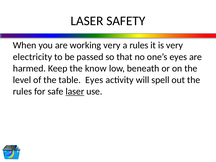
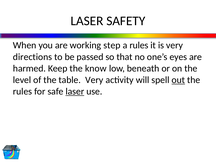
working very: very -> step (112, 45)
electricity: electricity -> directions (33, 57)
table Eyes: Eyes -> Very (94, 80)
out underline: none -> present (178, 80)
